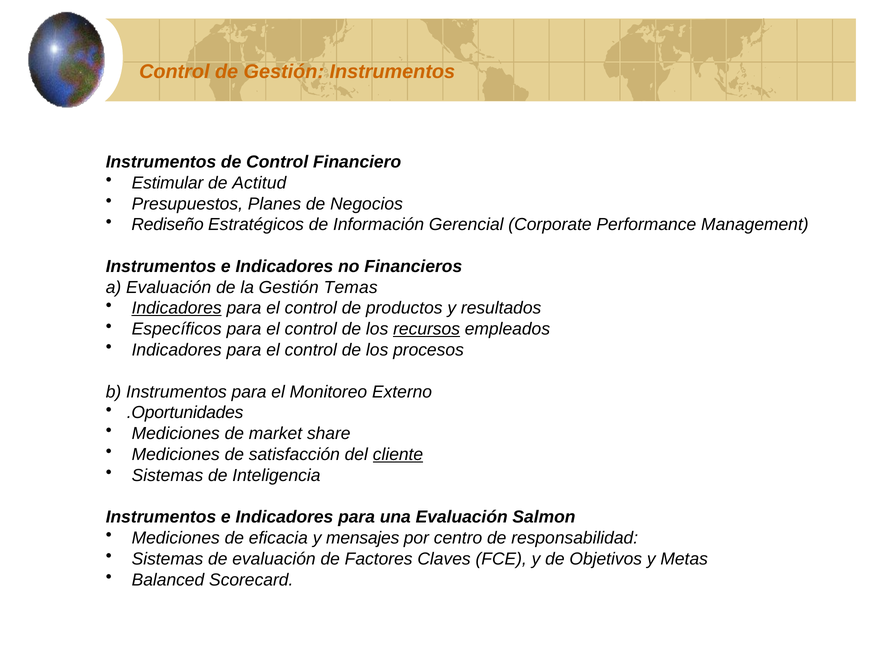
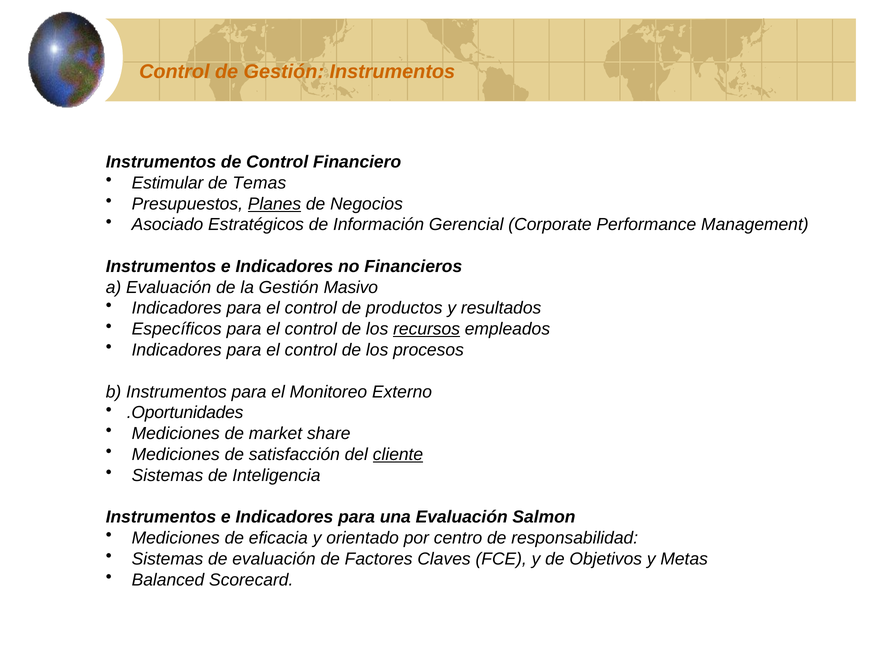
Actitud: Actitud -> Temas (259, 183)
Planes underline: none -> present (274, 204)
Rediseño: Rediseño -> Asociado (167, 225)
Temas: Temas -> Masivo (351, 287)
Indicadores underline: present -> none (177, 308)
mensajes: mensajes -> orientado (363, 538)
